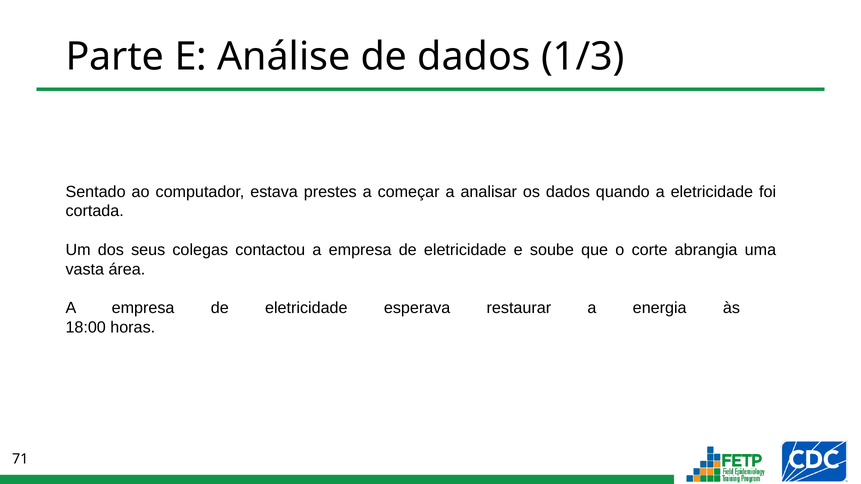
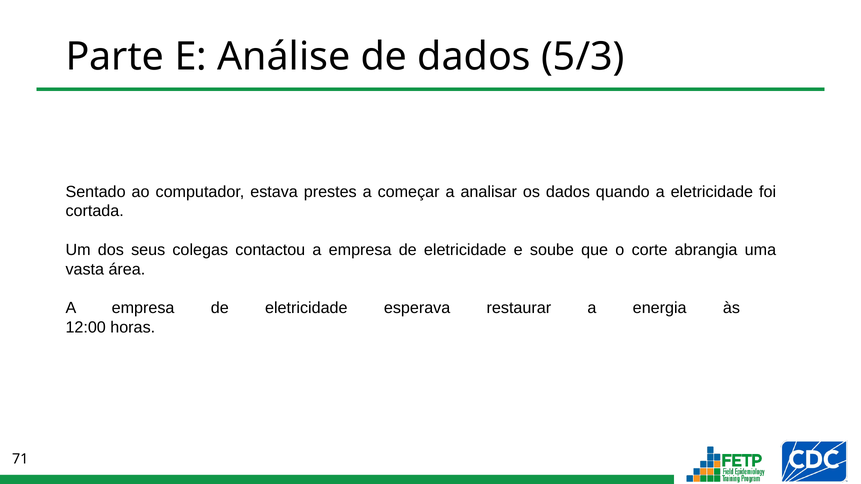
1/3: 1/3 -> 5/3 (583, 57)
18:00: 18:00 -> 12:00 (86, 328)
